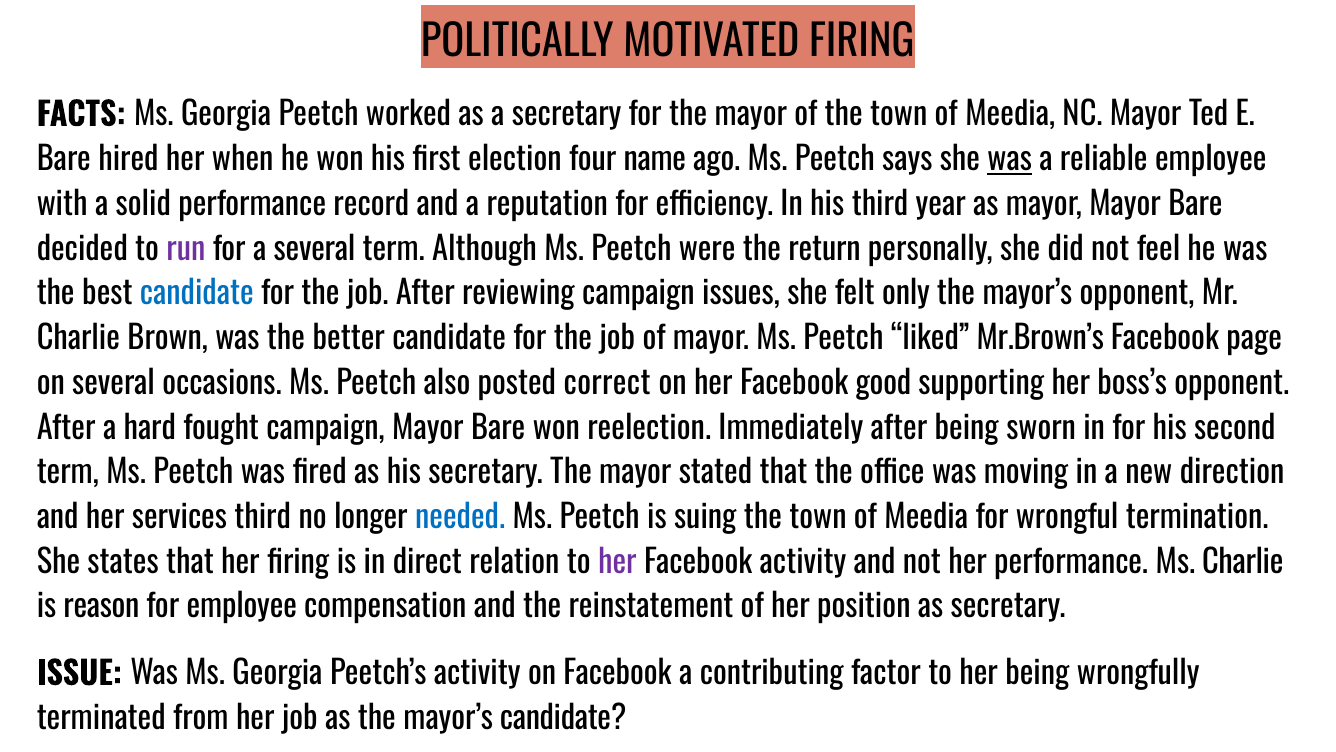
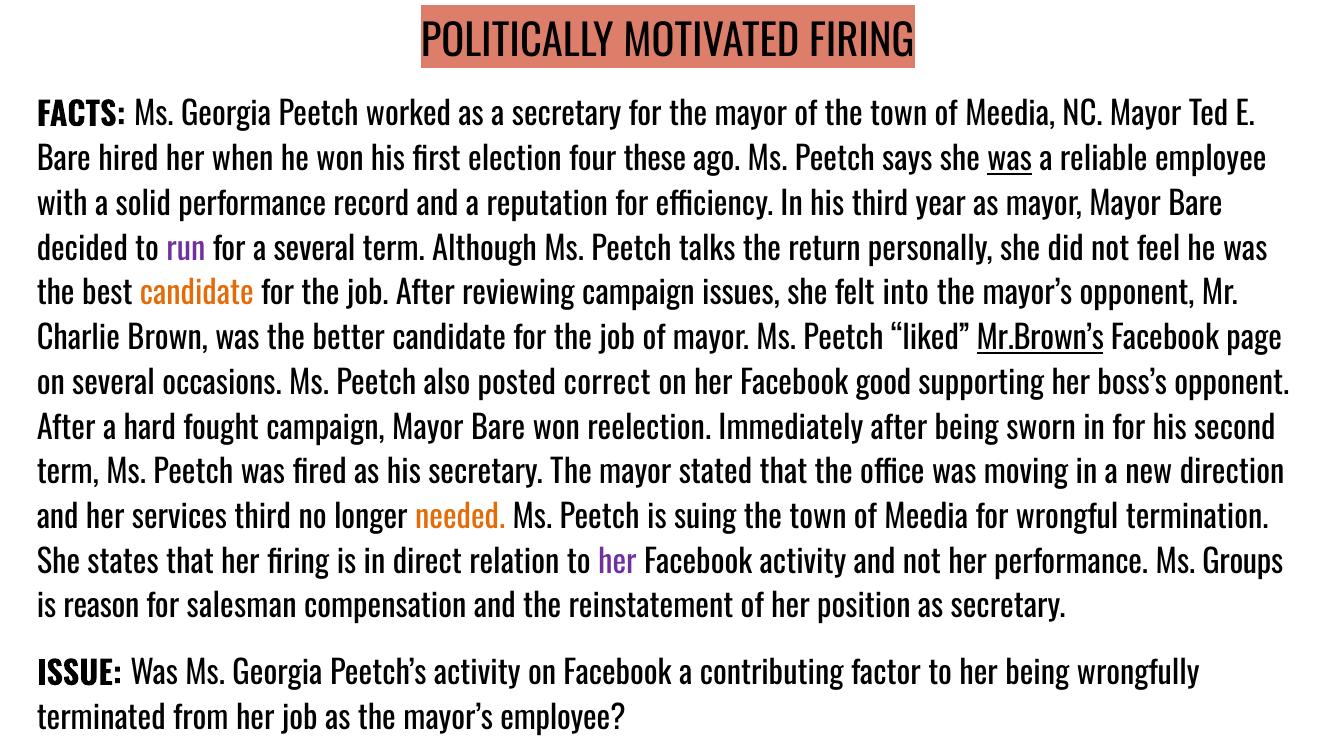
name: name -> these (655, 160)
were: were -> talks (707, 249)
candidate colour: blue -> orange (197, 294)
only: only -> into (906, 294)
Mr.Brown’s underline: none -> present (1040, 339)
needed colour: blue -> orange (460, 517)
Ms Charlie: Charlie -> Groups (1243, 562)
for employee: employee -> salesman (242, 607)
mayor’s candidate: candidate -> employee (563, 719)
